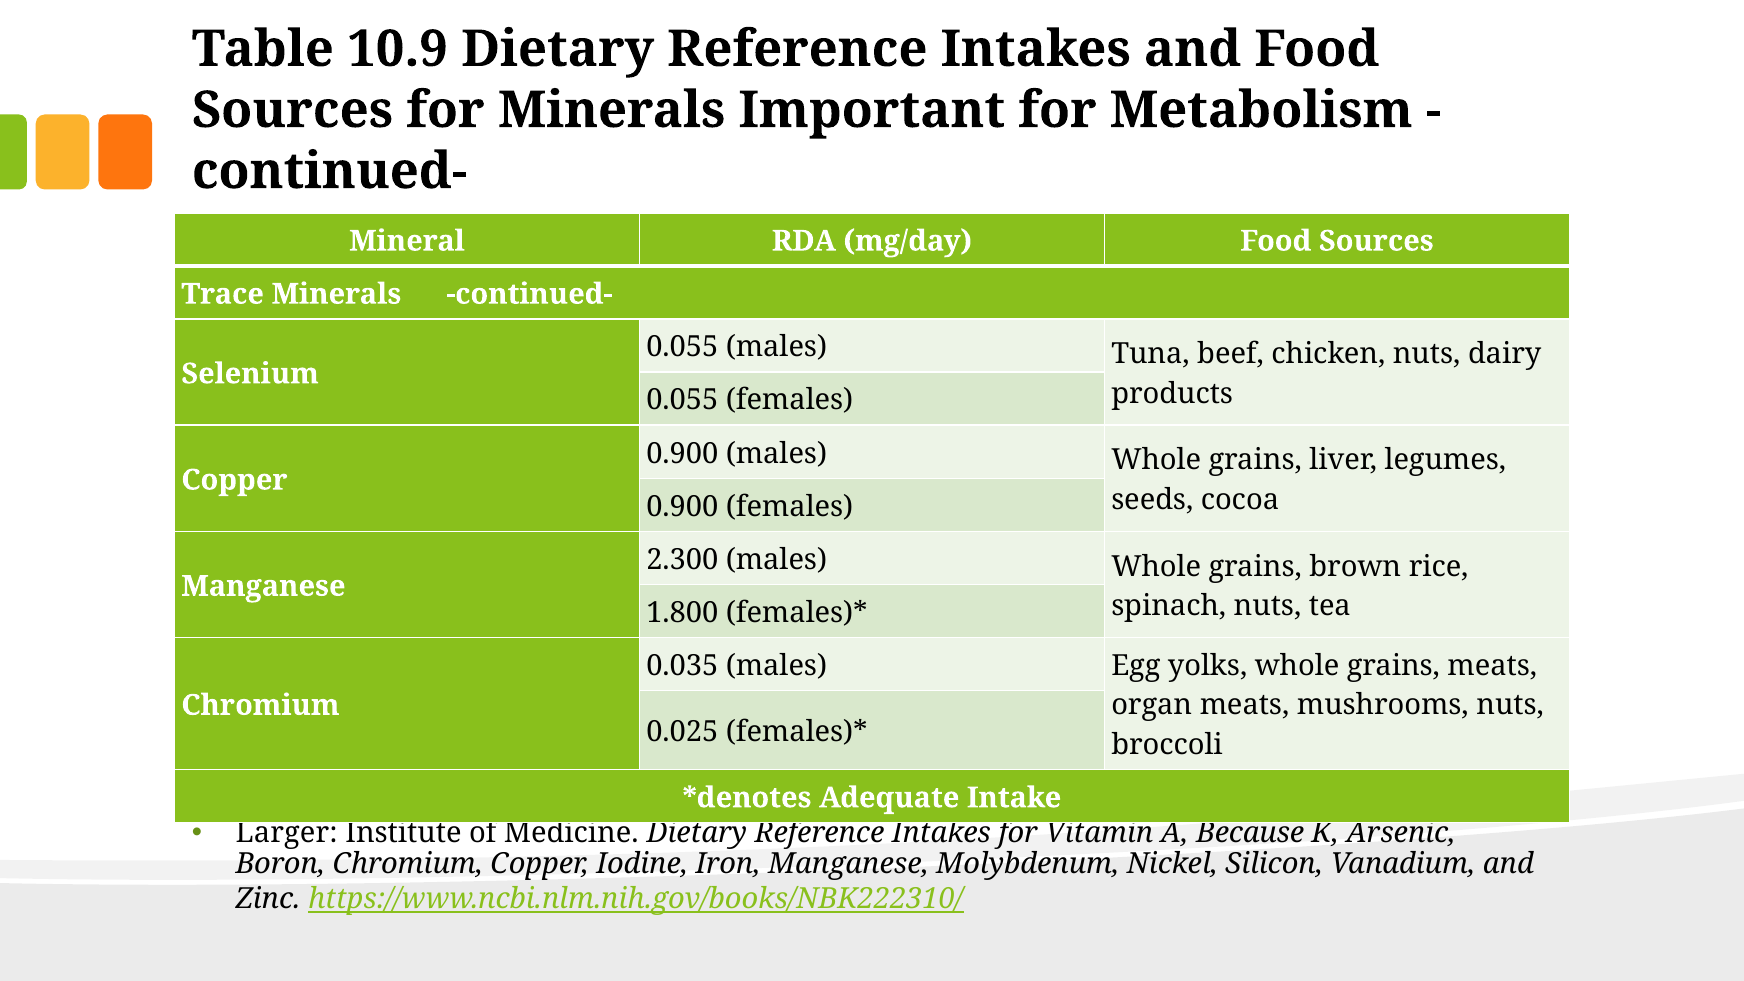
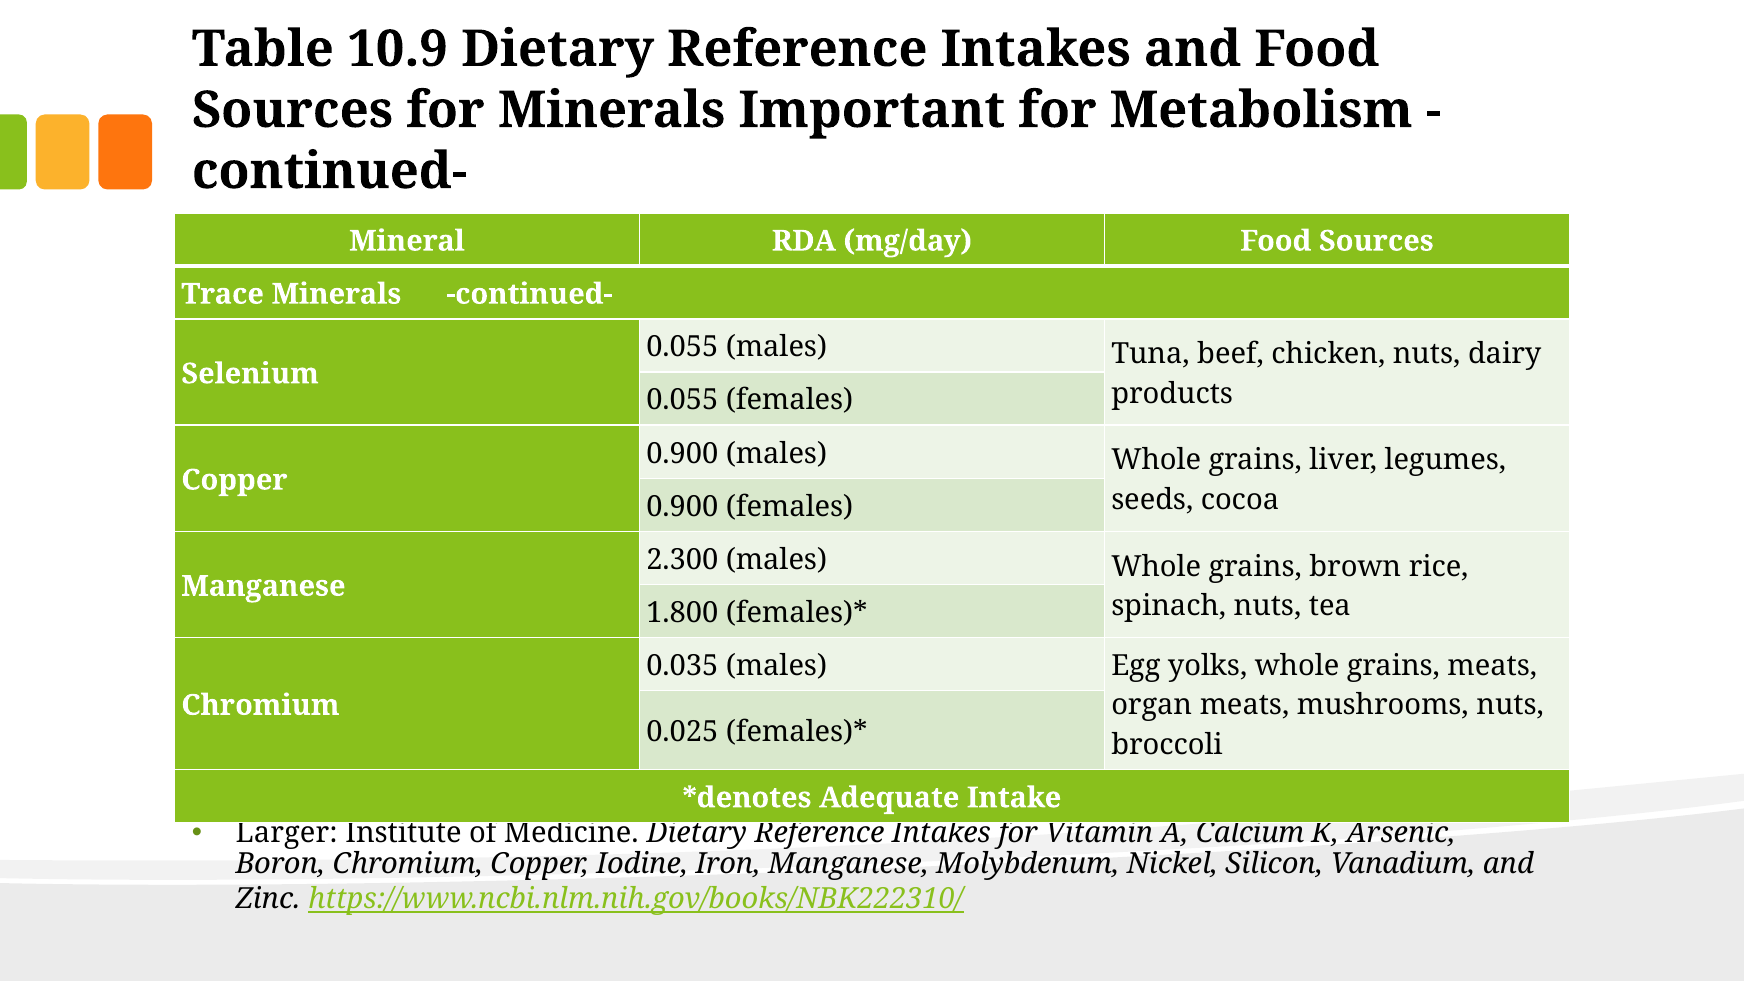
Because: Because -> Calcium (1250, 833)
